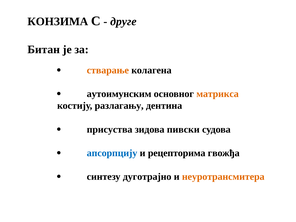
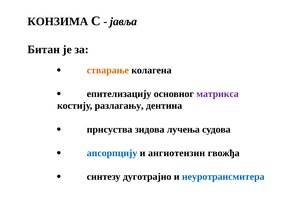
друге: друге -> јавља (123, 22)
аутоимунским: аутоимунским -> епителизацију (119, 94)
матрикса colour: orange -> purple (218, 94)
пивски: пивски -> лучења (183, 129)
рецепторима: рецепторима -> ангиотензин (177, 153)
неуротрансмитера colour: orange -> blue (223, 177)
